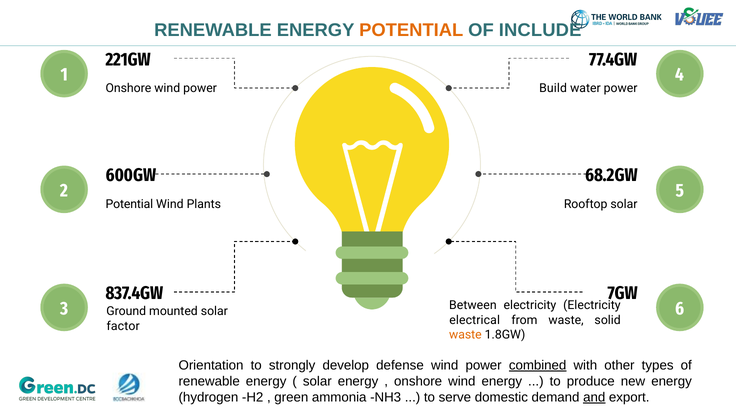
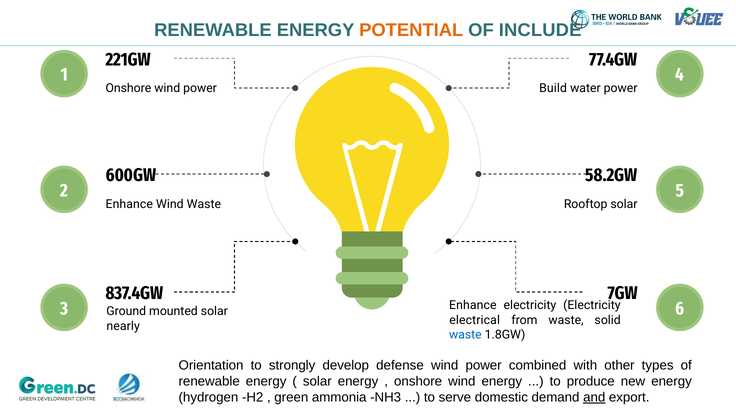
68.2GW: 68.2GW -> 58.2GW (611, 175)
Potential: Potential -> Enhance (129, 204)
Wind Plants: Plants -> Waste (204, 204)
Between: Between -> Enhance (473, 305)
factor: factor -> nearly (123, 326)
waste colour: orange -> blue (465, 335)
combined underline: present -> none (538, 365)
